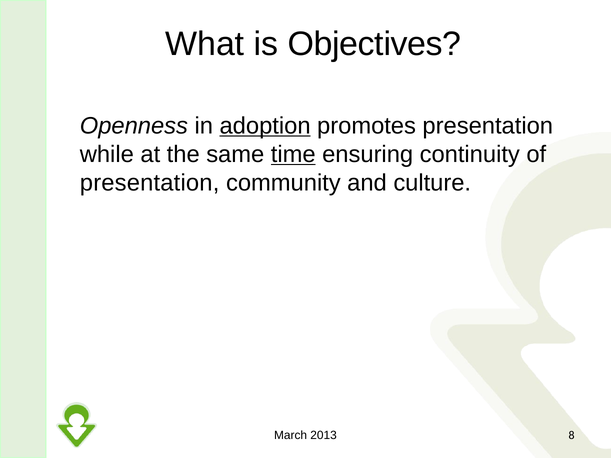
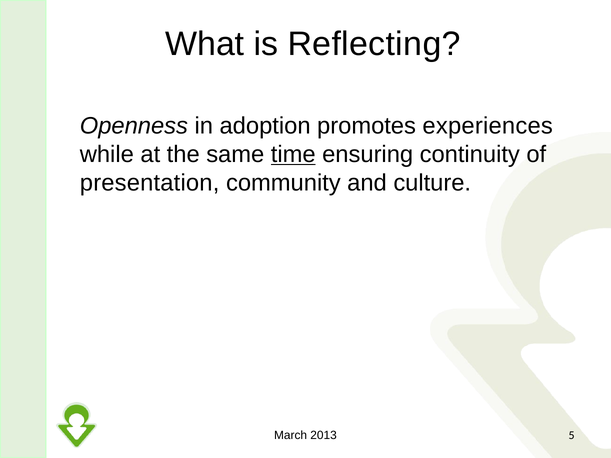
Objectives: Objectives -> Reflecting (374, 44)
adoption underline: present -> none (265, 126)
promotes presentation: presentation -> experiences (488, 126)
8: 8 -> 5 (572, 436)
